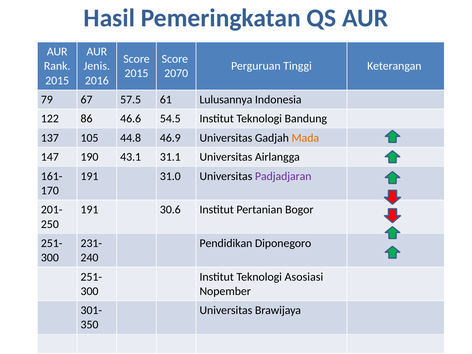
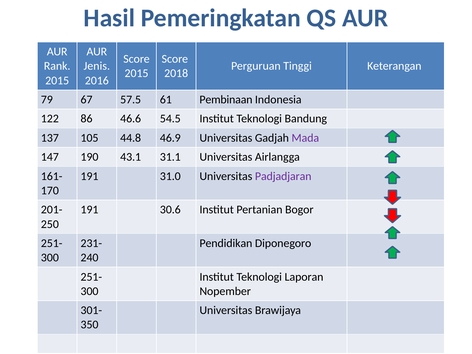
2070: 2070 -> 2018 (176, 73)
Lulusannya: Lulusannya -> Pembinaan (226, 100)
Mada colour: orange -> purple (305, 138)
Asosiasi: Asosiasi -> Laporan (304, 277)
